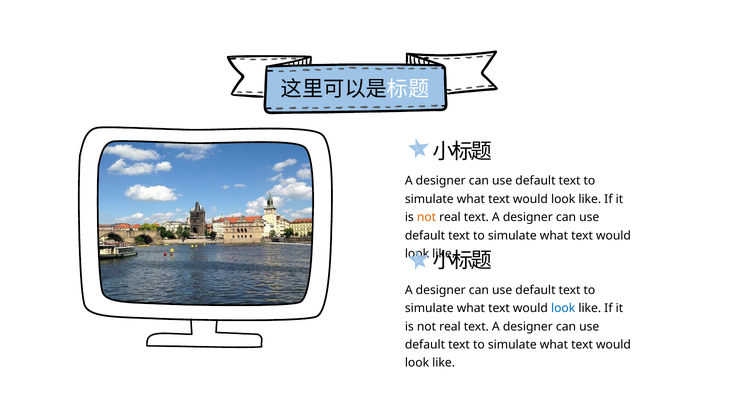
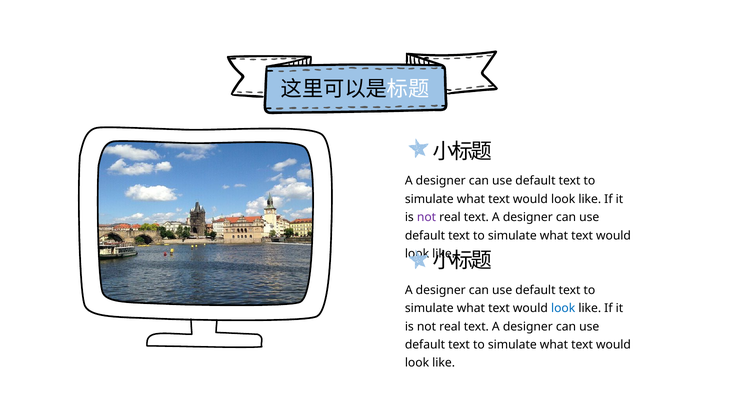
not colour: orange -> purple (427, 217)
